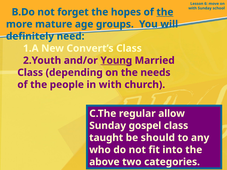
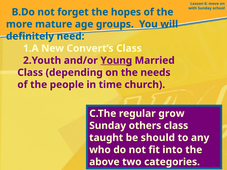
the underline: present -> none (165, 12)
in with: with -> time (110, 85)
allow: allow -> grow (171, 114)
gospel: gospel -> others (145, 126)
